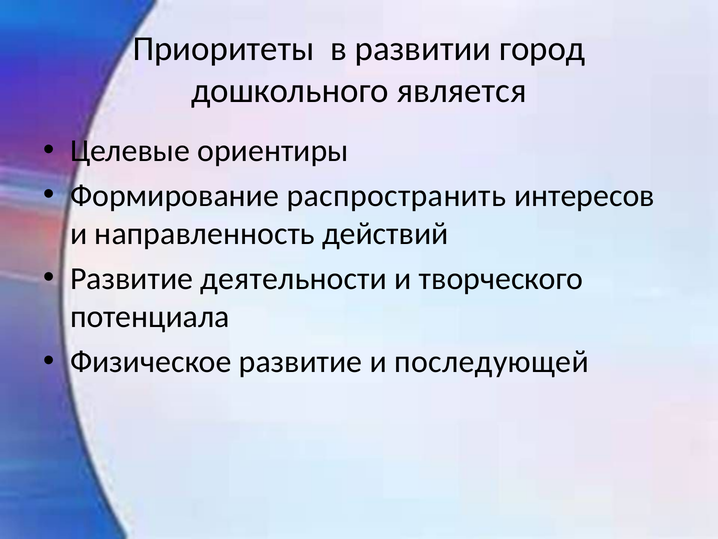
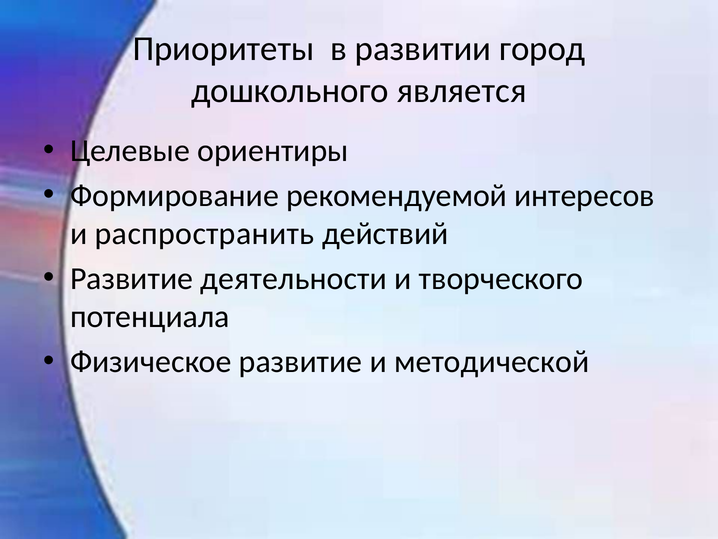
распространить: распространить -> рекомендуемой (397, 195)
направленность: направленность -> распространить (205, 234)
последующей: последующей -> методической (492, 361)
